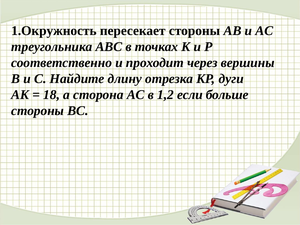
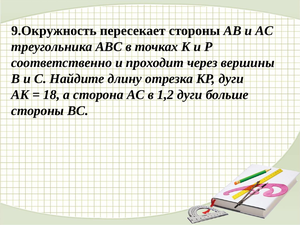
1.Окружность: 1.Окружность -> 9.Окружность (54, 31)
1,2 если: если -> дуги (190, 95)
